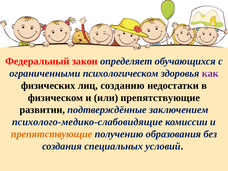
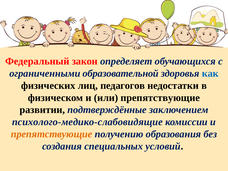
психологическом: психологическом -> образовательной (121, 73)
как colour: purple -> blue (210, 73)
созданию: созданию -> педагогов (123, 85)
